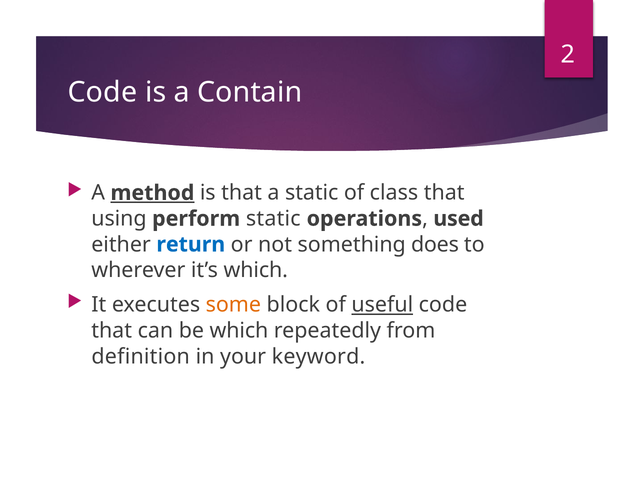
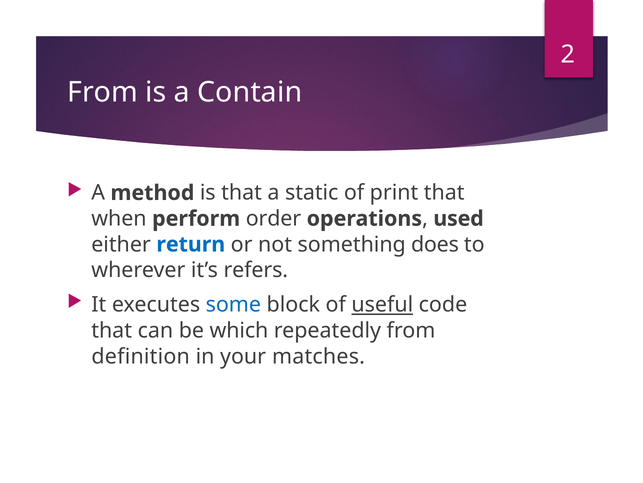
Code: Code -> From (103, 92)
method underline: present -> none (152, 193)
class: class -> print (394, 193)
using: using -> when (119, 218)
perform static: static -> order (273, 218)
it’s which: which -> refers (256, 270)
some colour: orange -> blue (233, 304)
keyword: keyword -> matches (319, 356)
